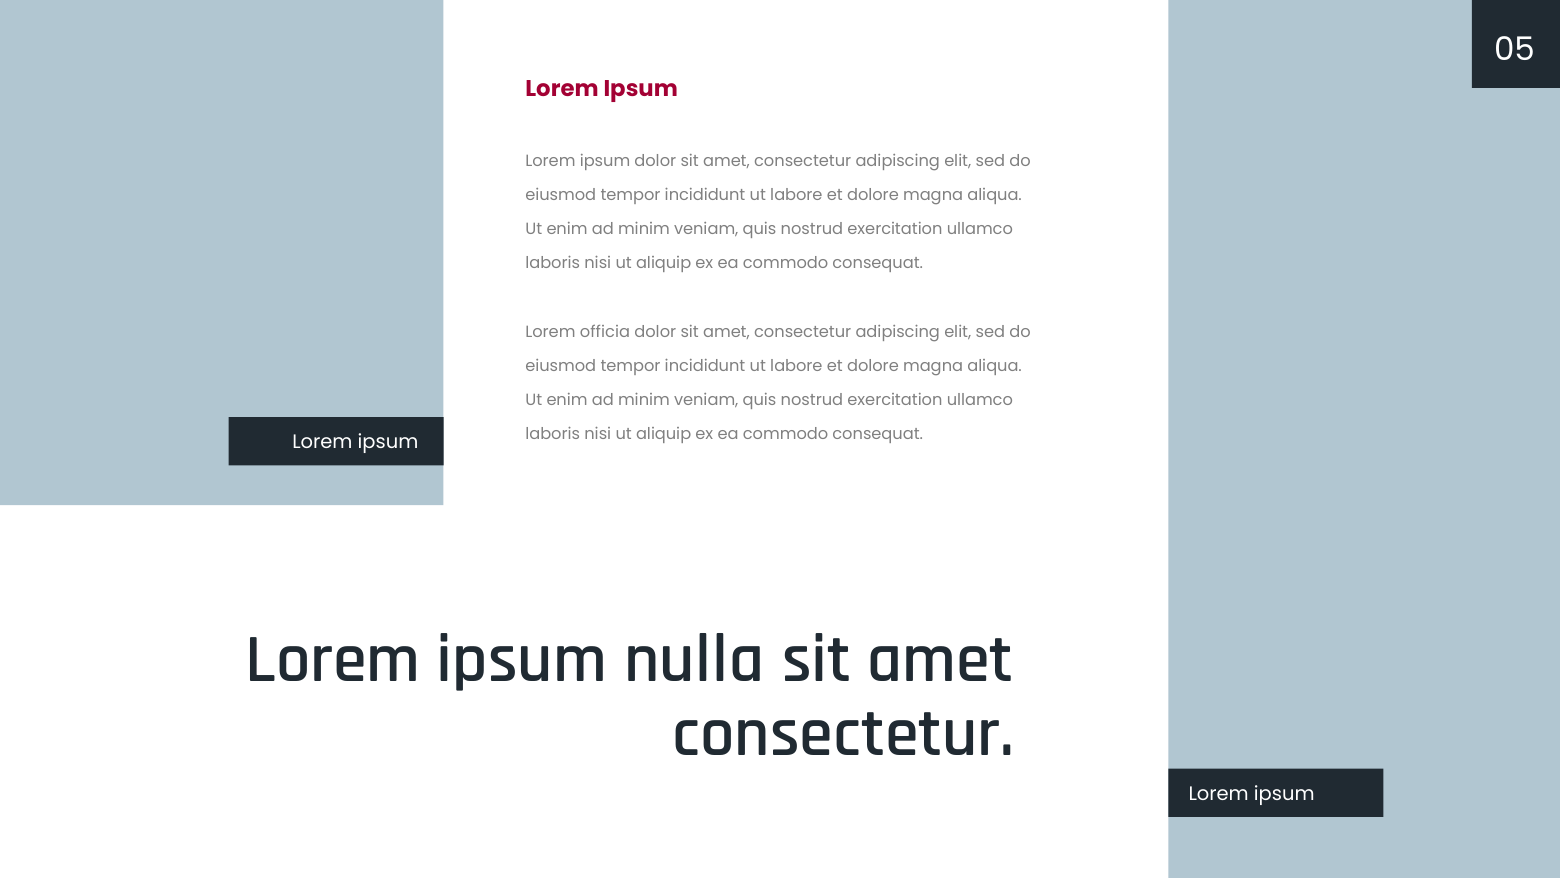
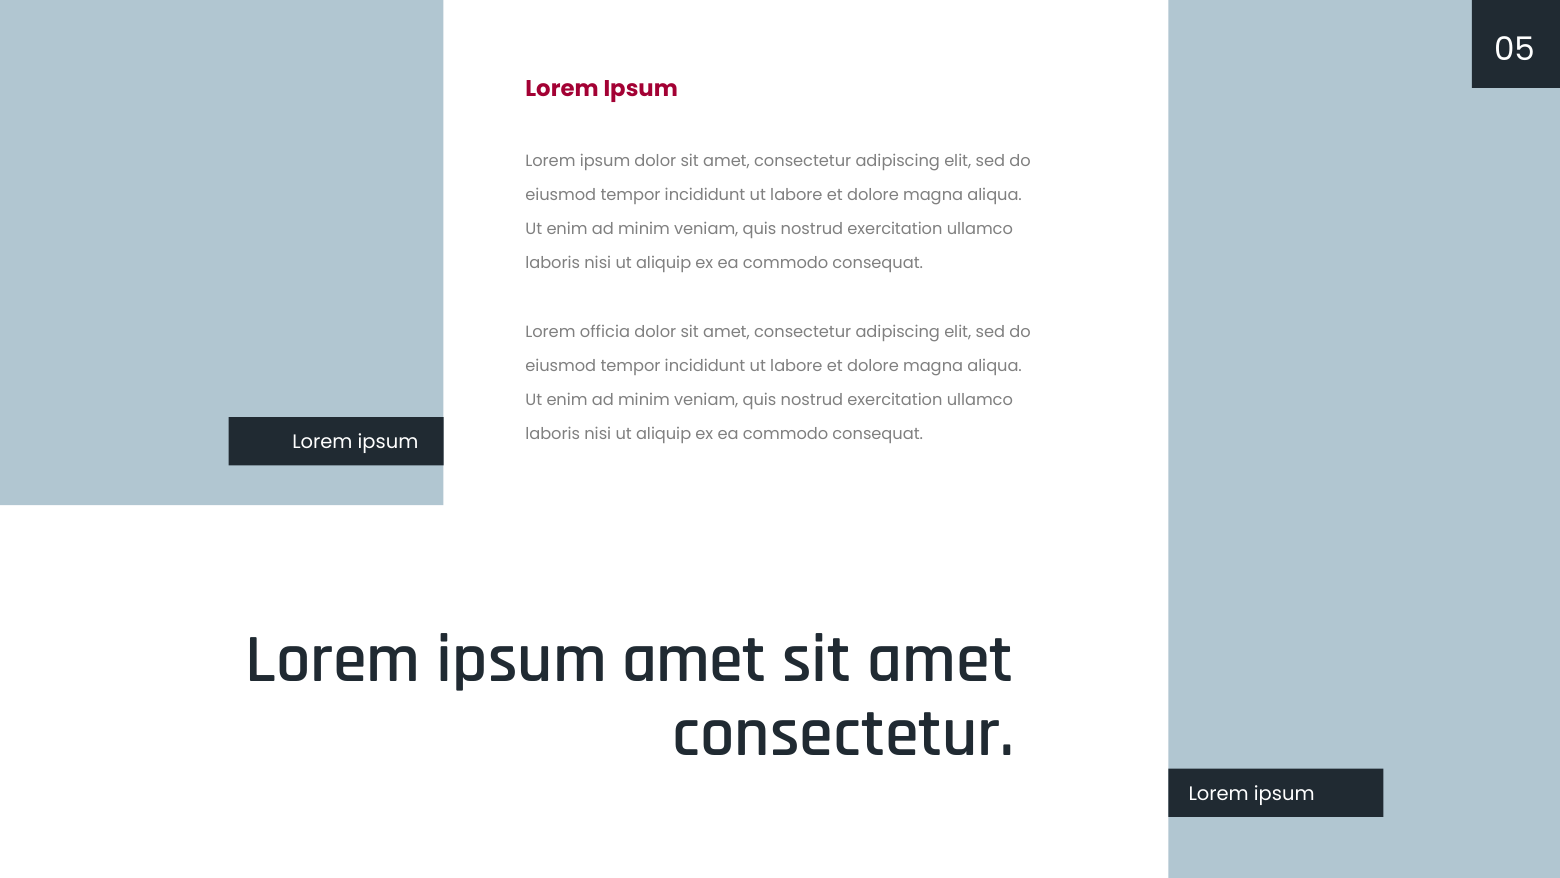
ipsum nulla: nulla -> amet (695, 659)
